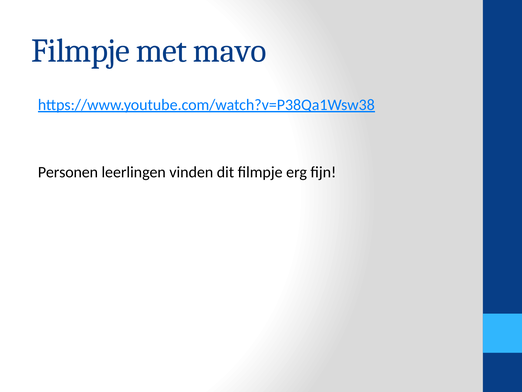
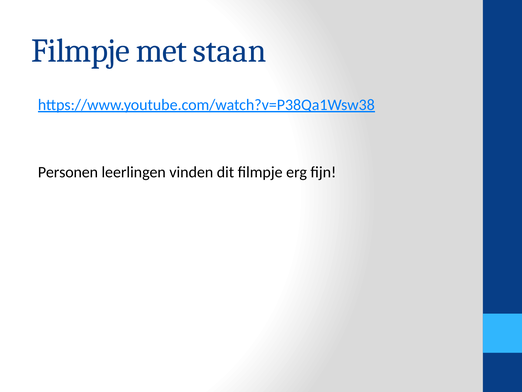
mavo: mavo -> staan (230, 51)
